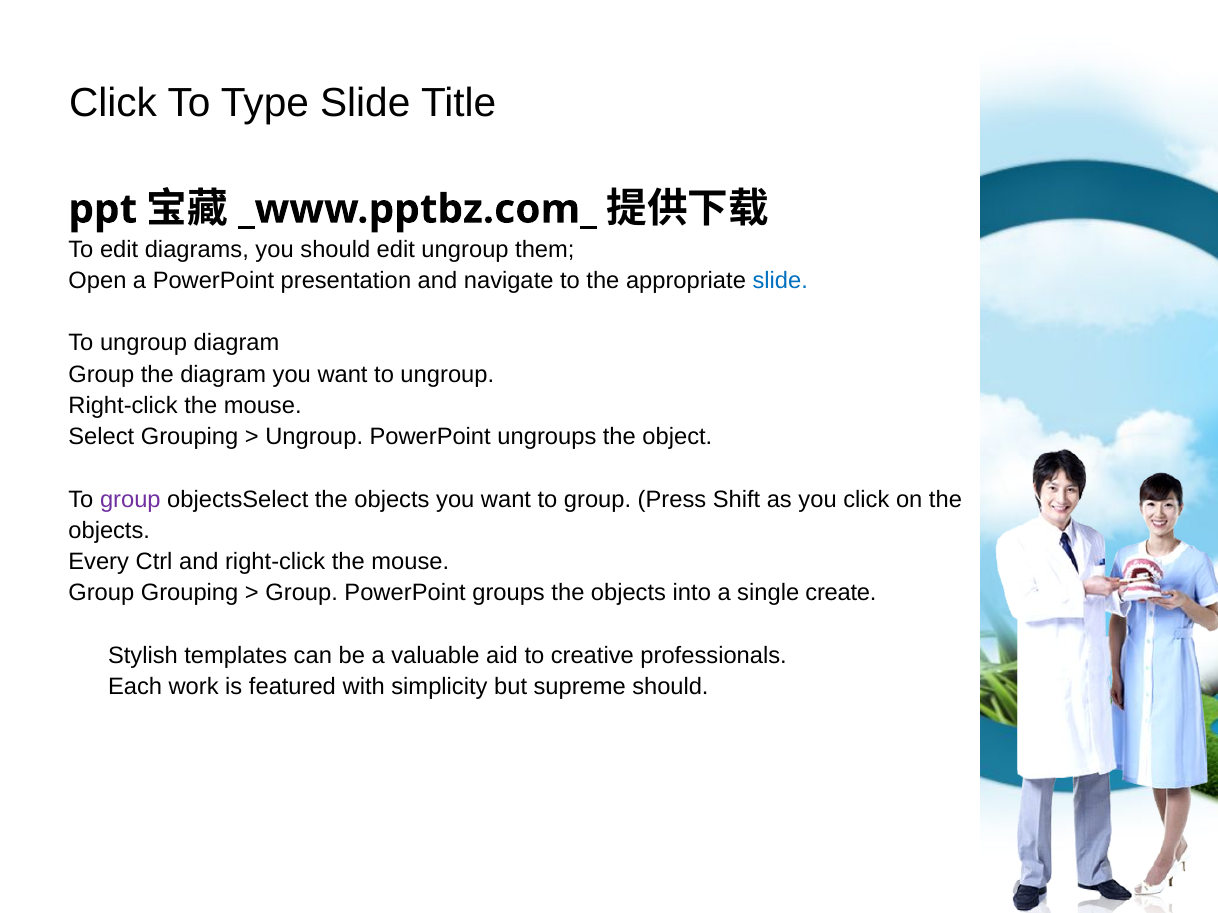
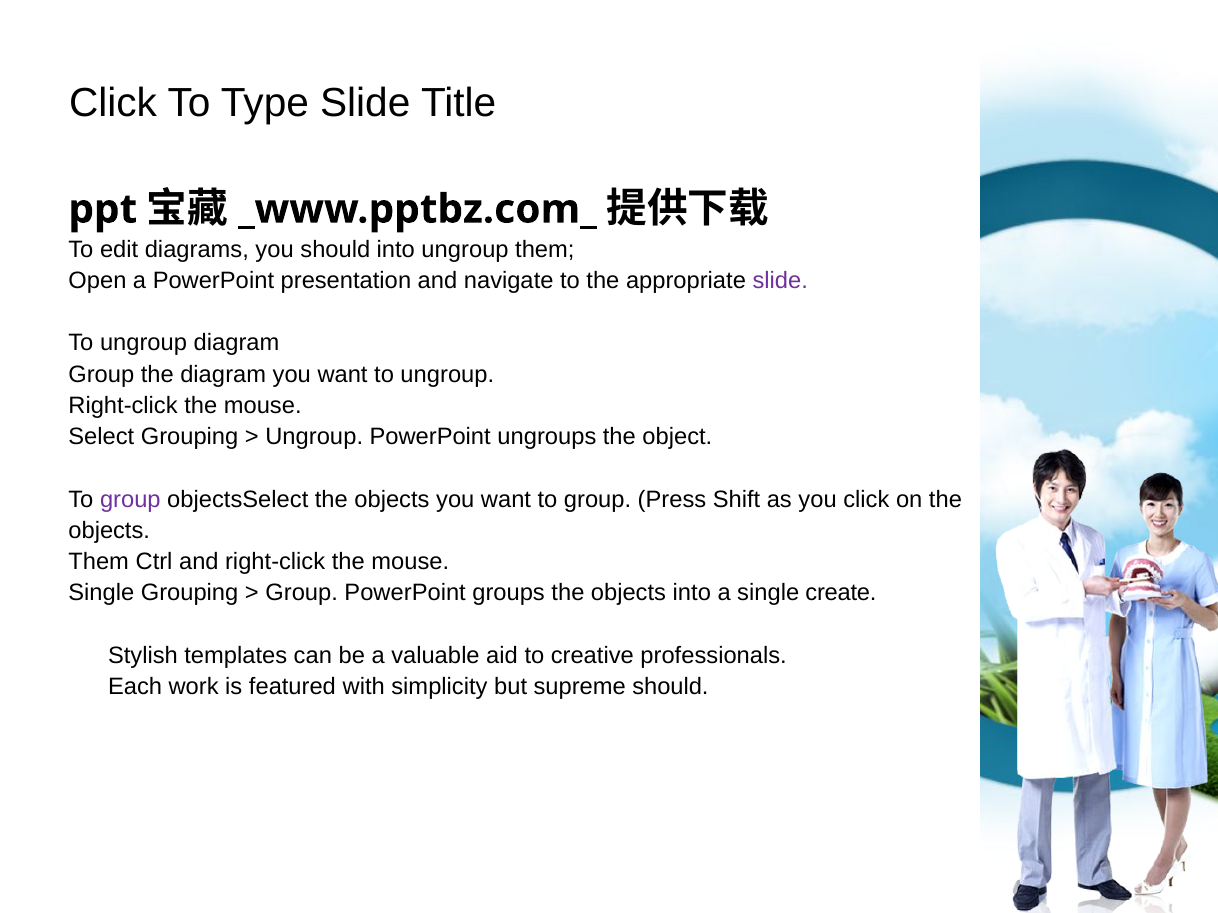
should edit: edit -> into (396, 250)
slide colour: blue -> purple (780, 281)
Every: Every -> Them (99, 562)
Group: Group -> Single (101, 593)
